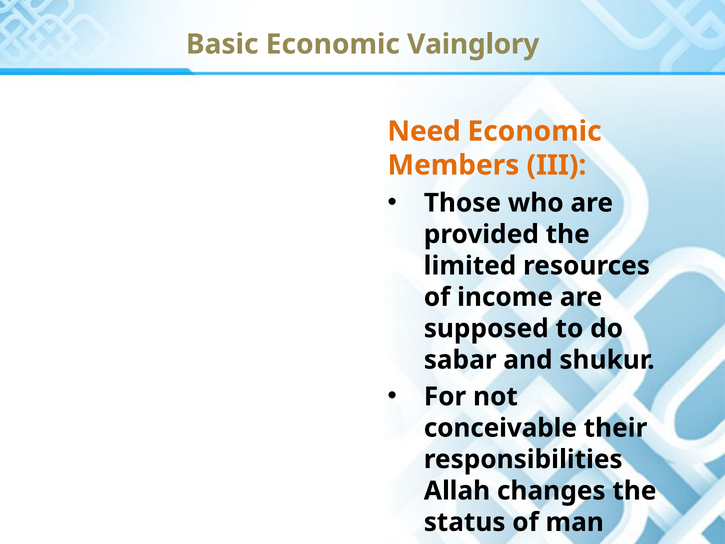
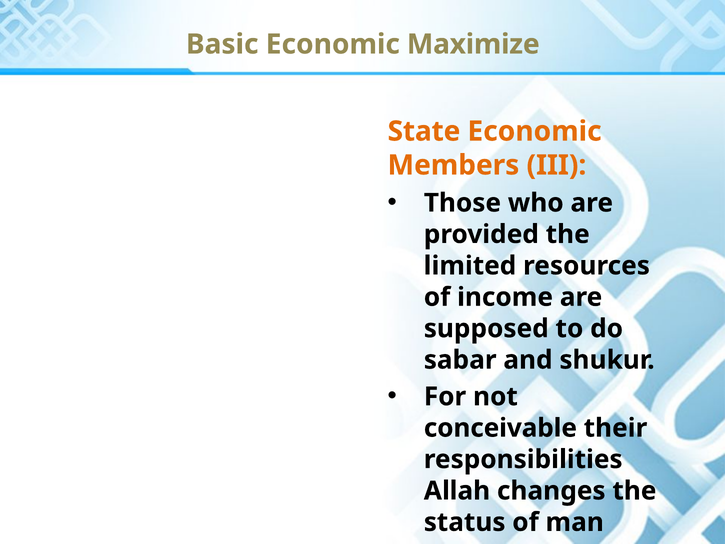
Vainglory: Vainglory -> Maximize (473, 44)
Need: Need -> State (424, 131)
